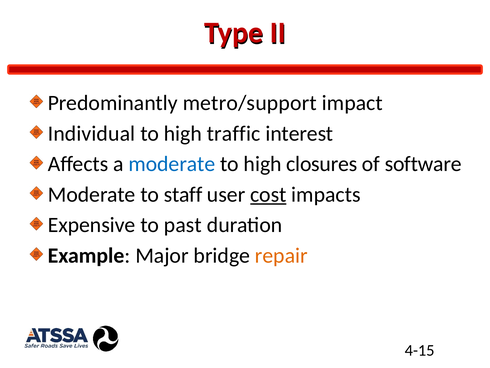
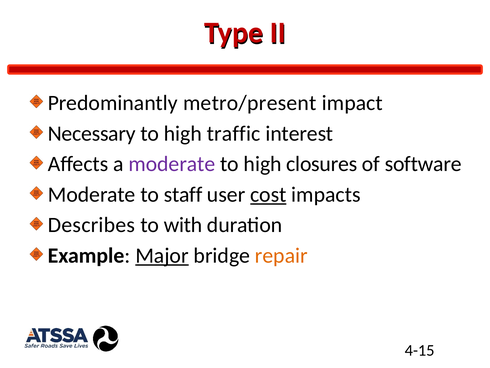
metro/support: metro/support -> metro/present (250, 103)
Individual: Individual -> Necessary (92, 133)
moderate colour: blue -> purple (172, 164)
Expensive: Expensive -> Describes (91, 225)
past: past -> with (183, 225)
Major underline: none -> present (162, 255)
